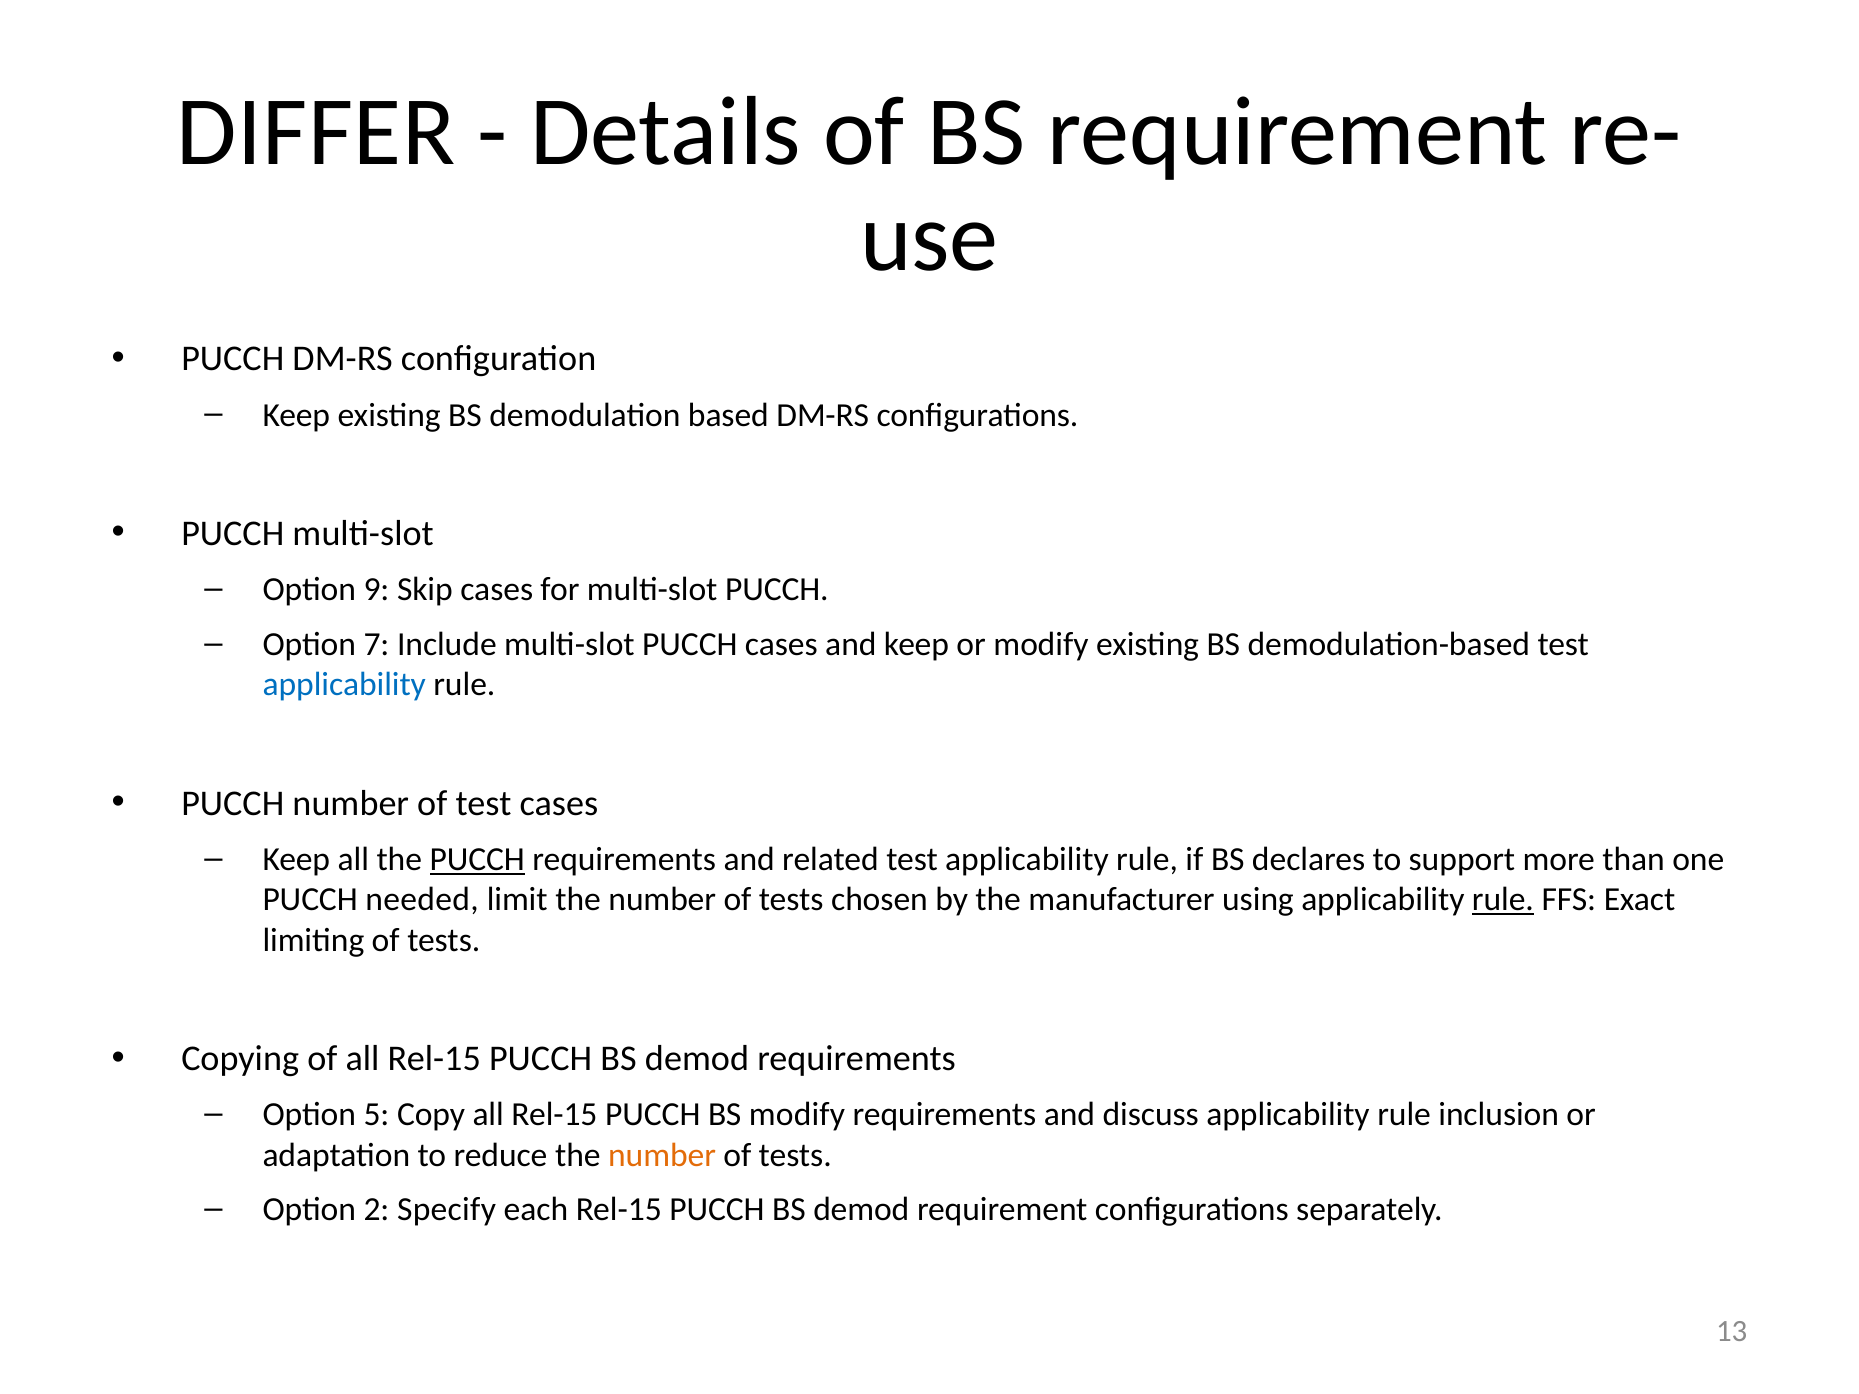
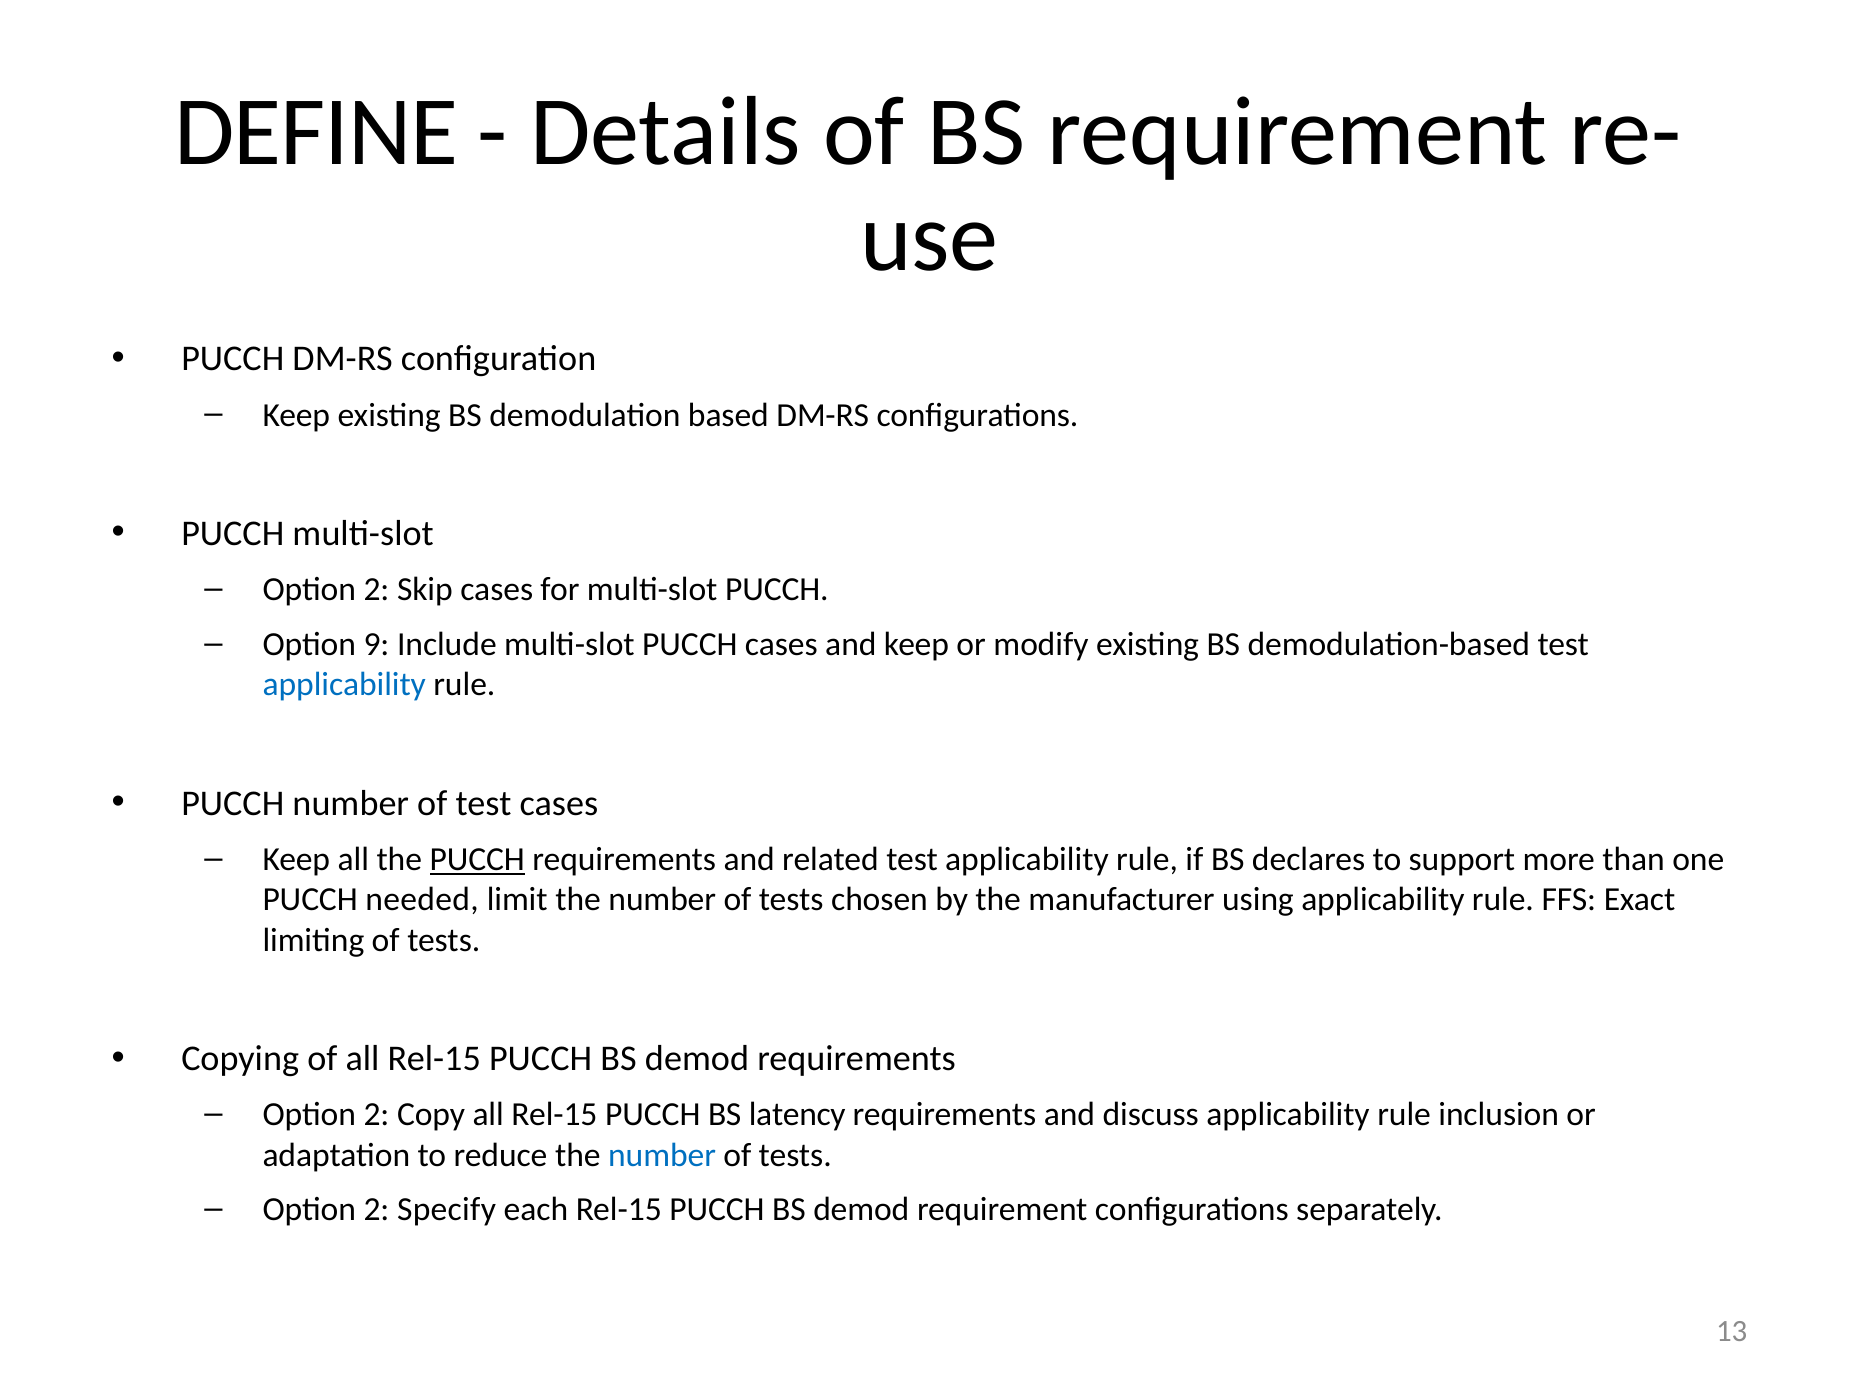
DIFFER: DIFFER -> DEFINE (317, 132)
9: 9 -> 2 (377, 590)
7: 7 -> 9 (377, 645)
rule underline: present -> none (1503, 900)
5: 5 -> 2 (377, 1115)
BS modify: modify -> latency (797, 1115)
number colour: orange -> blue (662, 1155)
